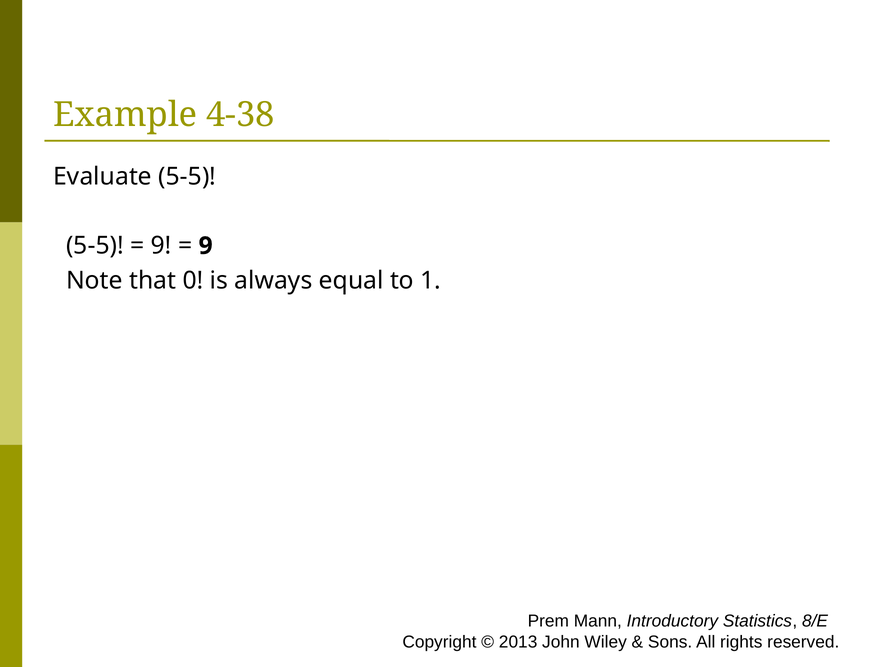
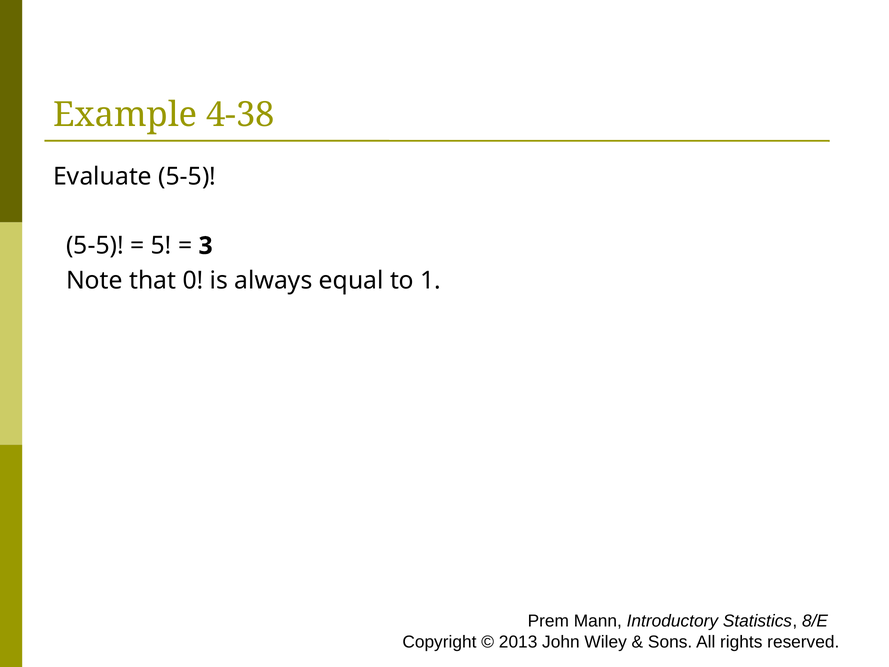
9: 9 -> 5 (161, 246)
9: 9 -> 3 (206, 246)
